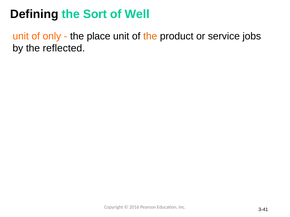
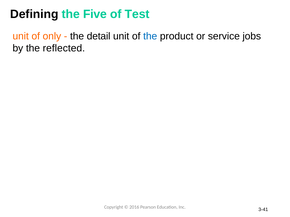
Sort: Sort -> Five (95, 14)
Well: Well -> Test (137, 14)
place: place -> detail (99, 36)
the colour: orange -> blue (150, 36)
